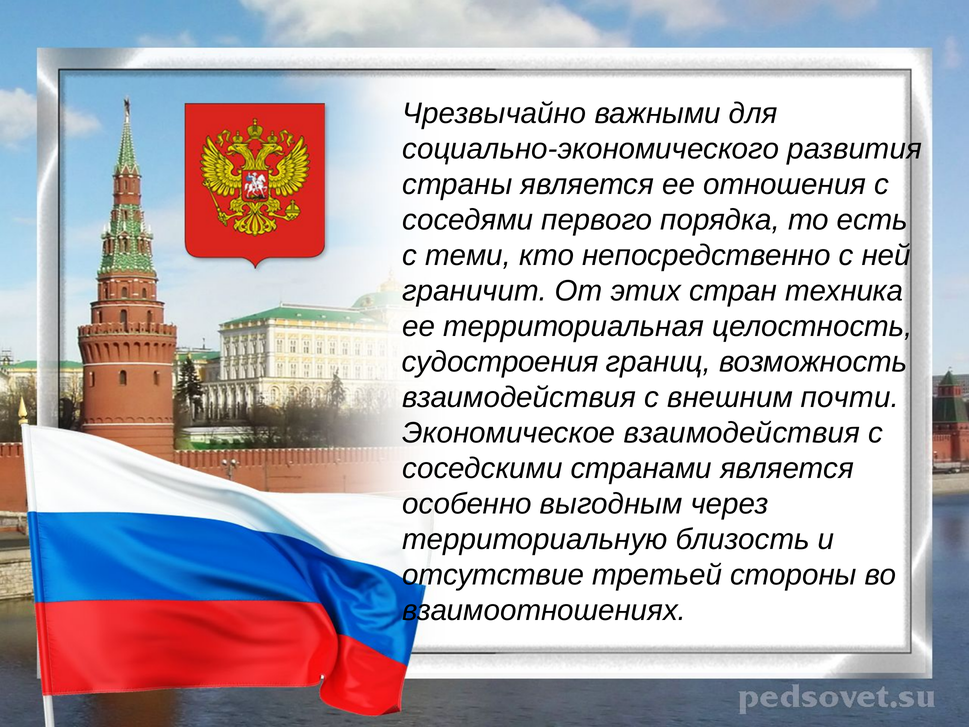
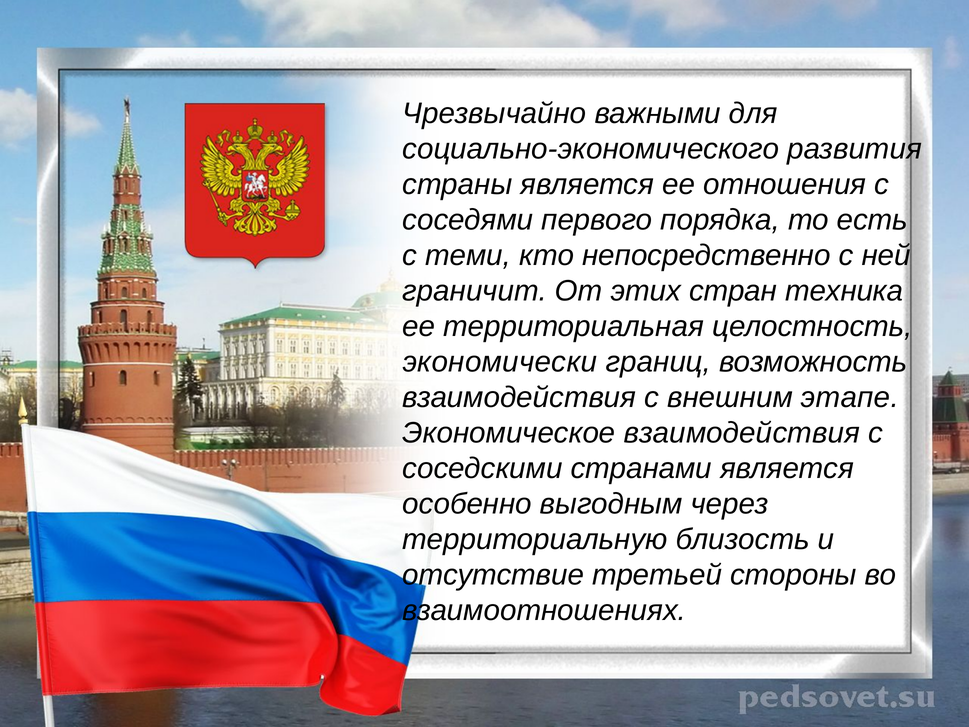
судостроения: судостроения -> экономически (500, 362)
почти: почти -> этапе (850, 397)
